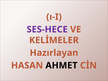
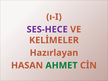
AHMET colour: black -> green (61, 65)
